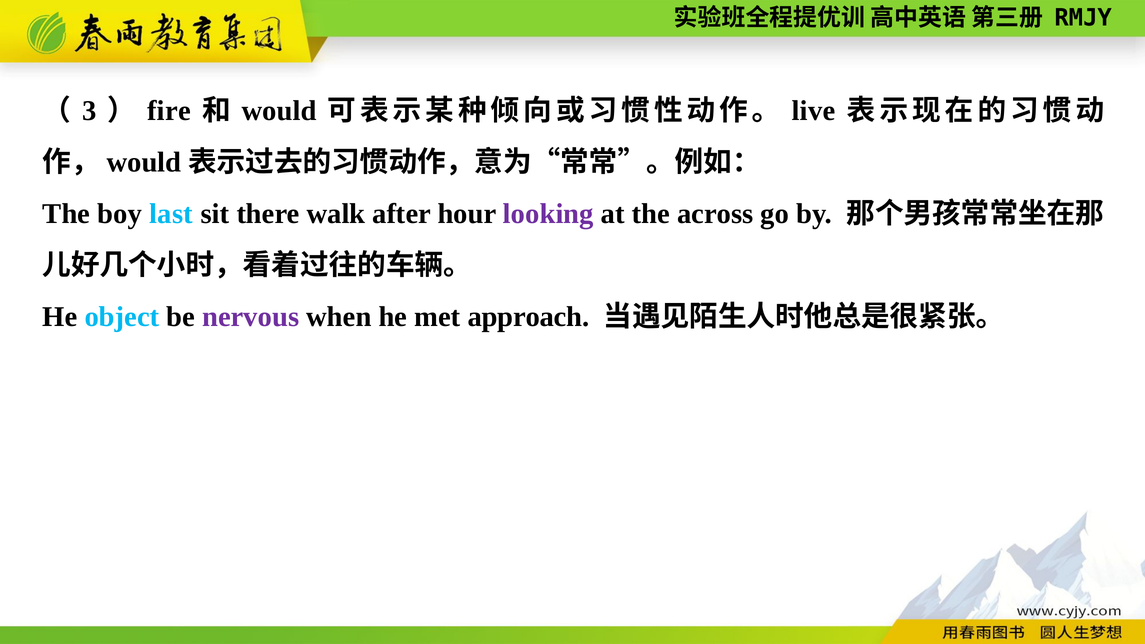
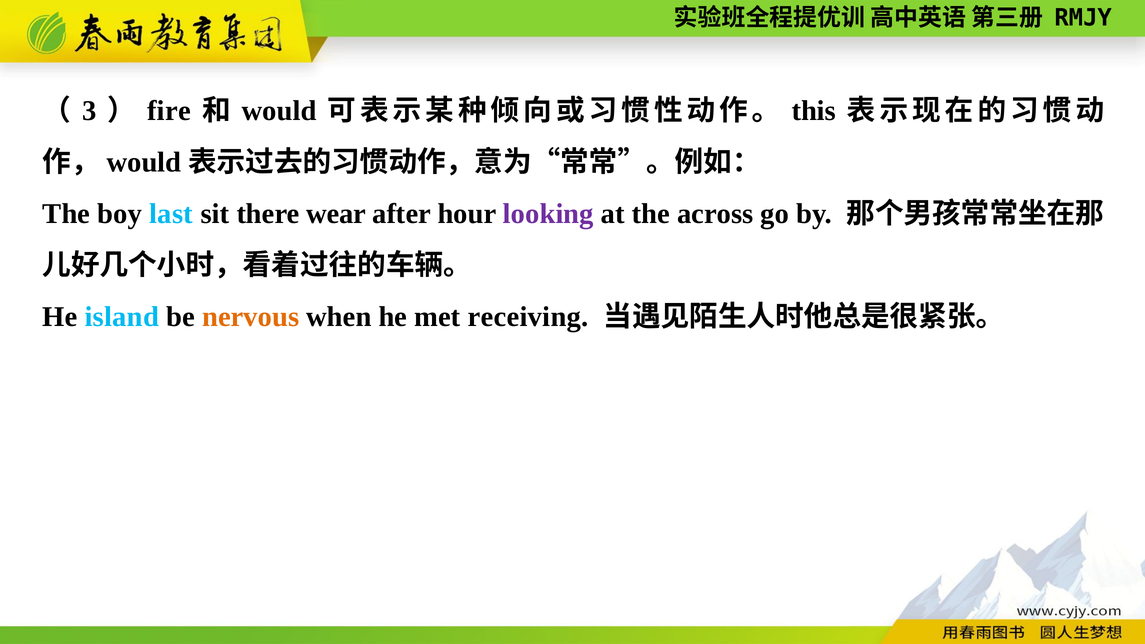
live: live -> this (814, 111)
walk: walk -> wear (336, 214)
object: object -> island (122, 317)
nervous colour: purple -> orange (251, 317)
approach: approach -> receiving (528, 317)
